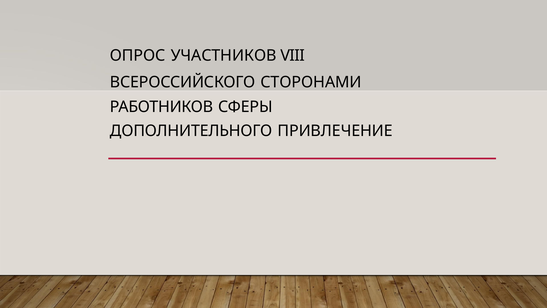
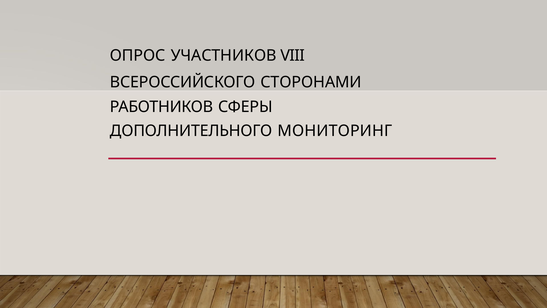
ПРИВЛЕЧЕНИЕ: ПРИВЛЕЧЕНИЕ -> МОНИТОРИНГ (335, 131)
